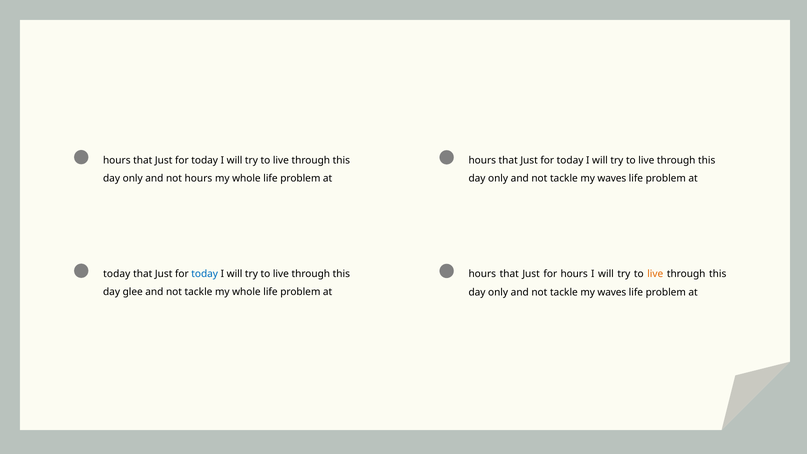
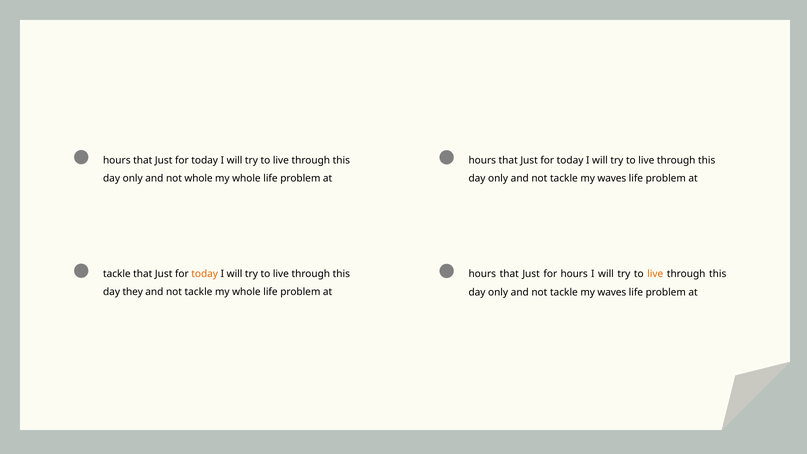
not hours: hours -> whole (199, 178)
today: today -> tackle (117, 274)
today colour: blue -> orange (205, 274)
glee: glee -> they (133, 292)
